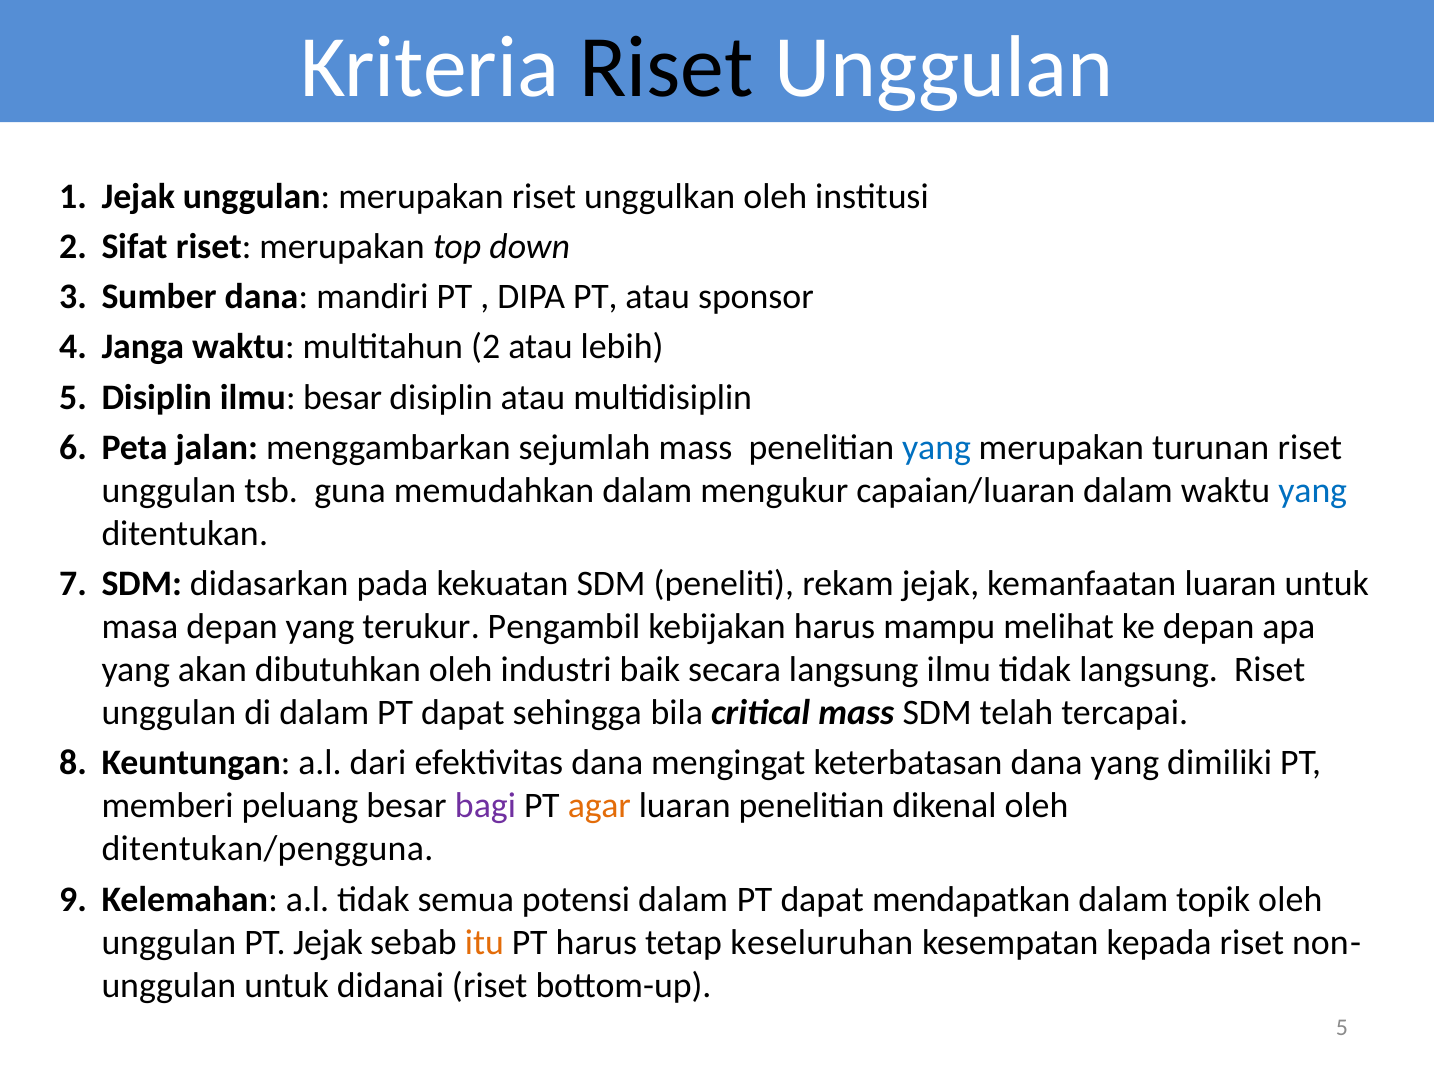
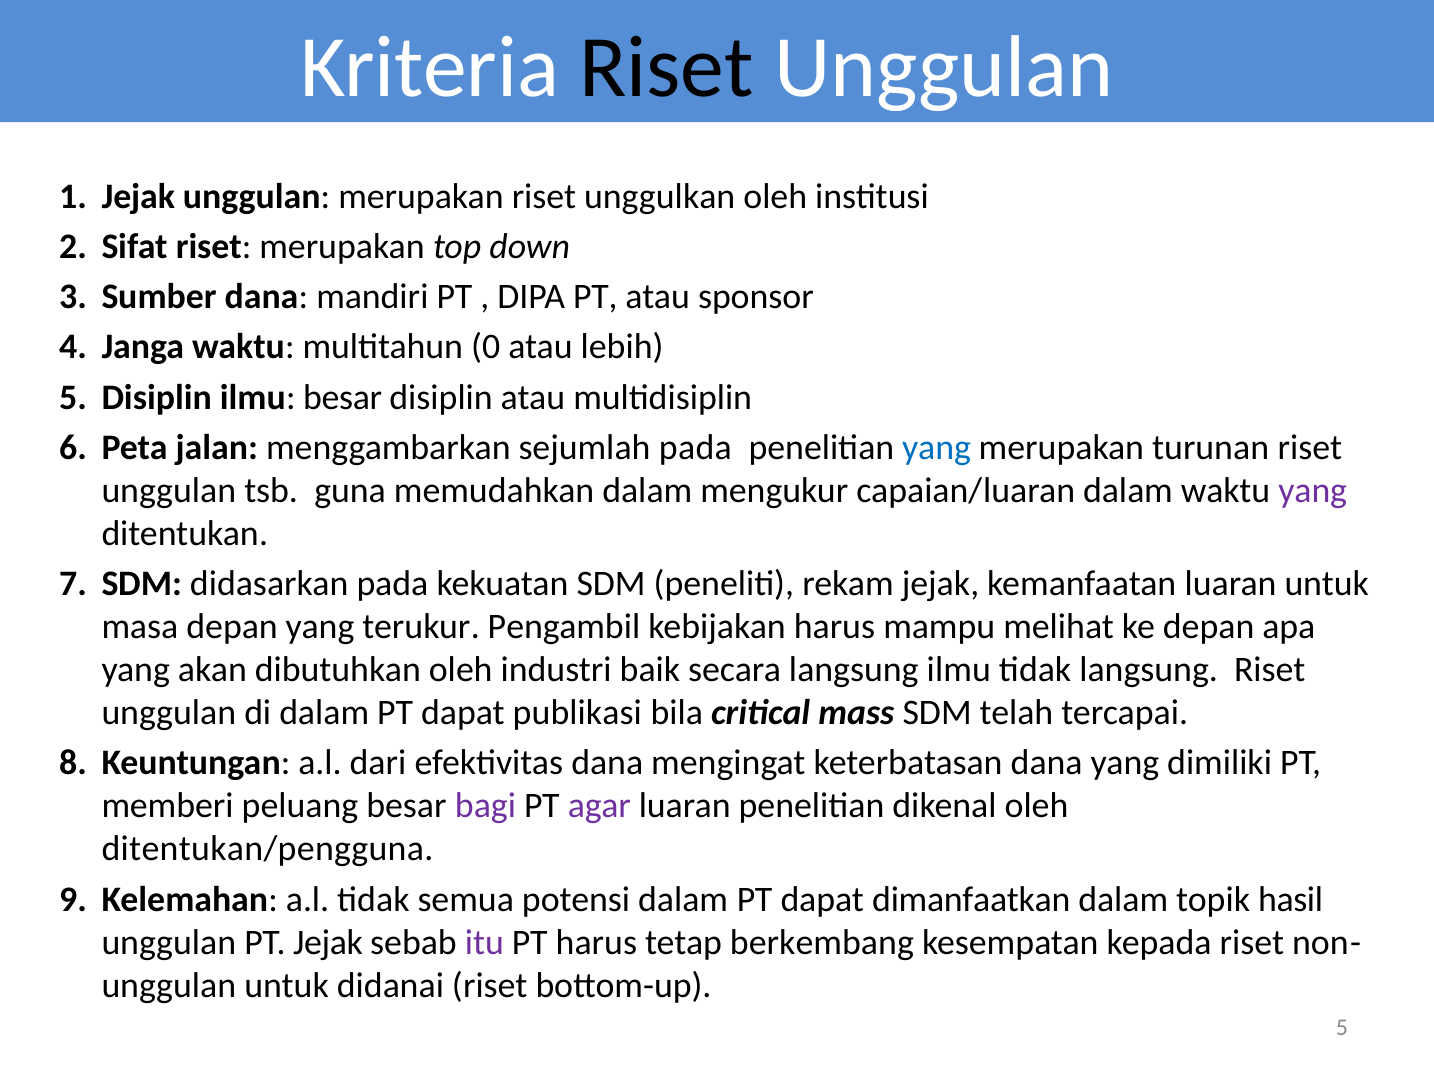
multitahun 2: 2 -> 0 (486, 347)
sejumlah mass: mass -> pada (695, 447)
yang colour: blue -> purple (1313, 490)
sehingga: sehingga -> publikasi (577, 713)
agar colour: orange -> purple (599, 806)
mendapatkan: mendapatkan -> dimanfaatkan (971, 899)
topik oleh: oleh -> hasil (1291, 899)
itu colour: orange -> purple (484, 942)
keseluruhan: keseluruhan -> berkembang (822, 942)
